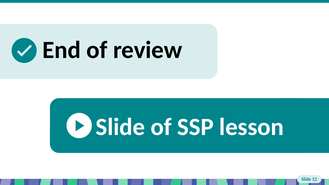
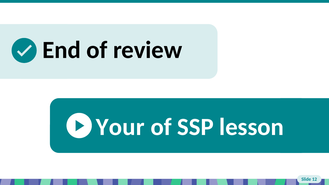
Slide: Slide -> Your (120, 127)
